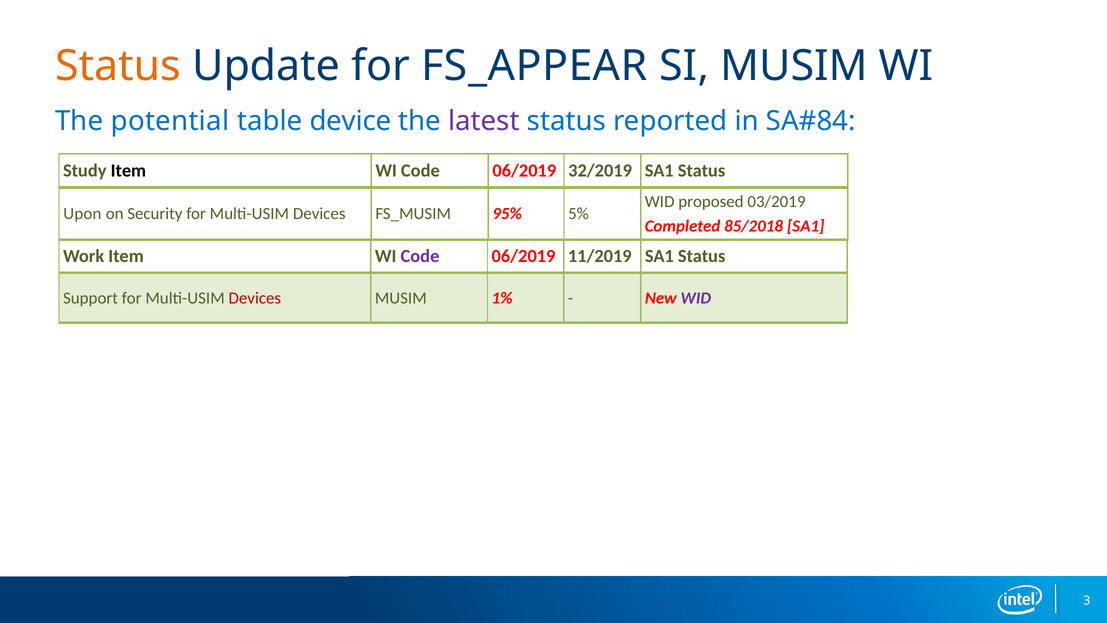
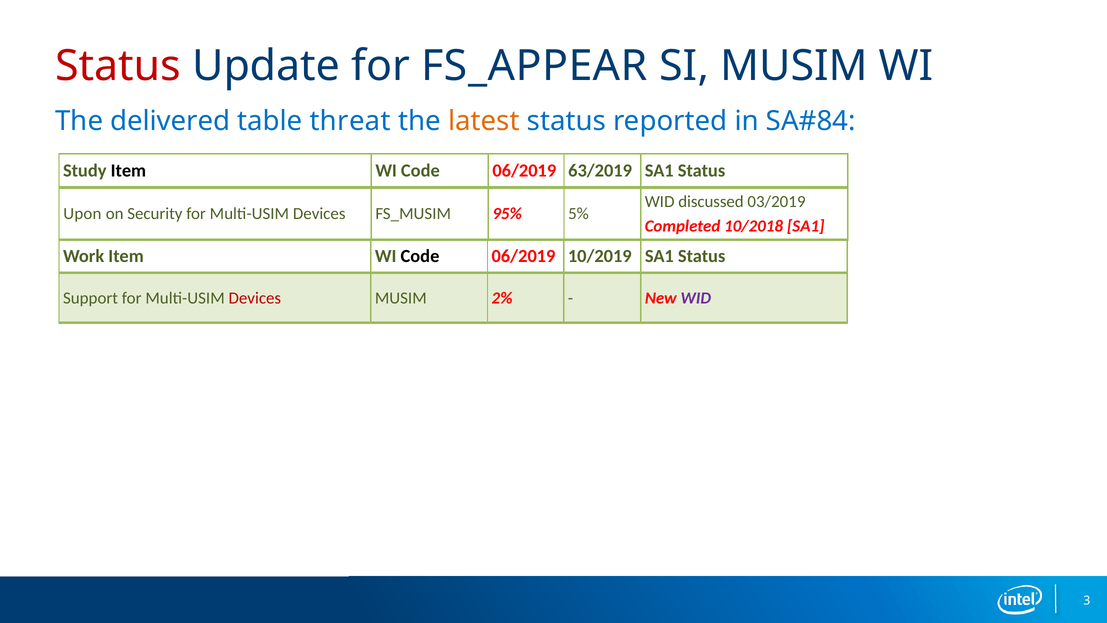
Status colour: orange -> red (118, 66)
potential: potential -> delivered (170, 121)
device: device -> threat (350, 121)
latest colour: purple -> orange (484, 121)
32/2019: 32/2019 -> 63/2019 (600, 171)
proposed: proposed -> discussed (711, 201)
85/2018: 85/2018 -> 10/2018 (754, 226)
Code colour: purple -> black (420, 256)
11/2019: 11/2019 -> 10/2019 (600, 256)
1%: 1% -> 2% (502, 298)
